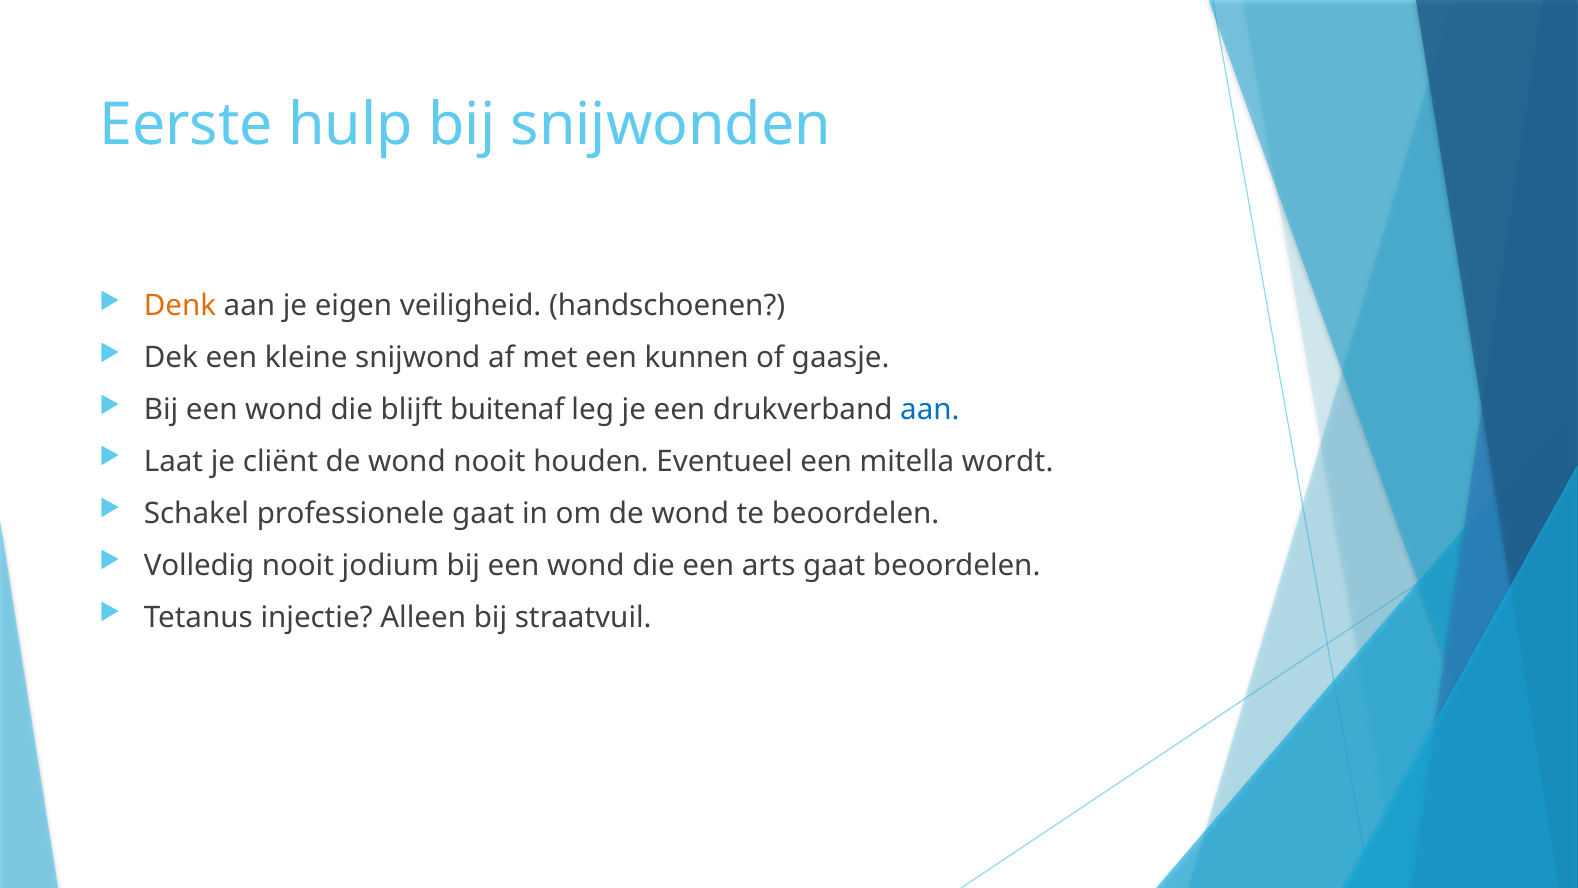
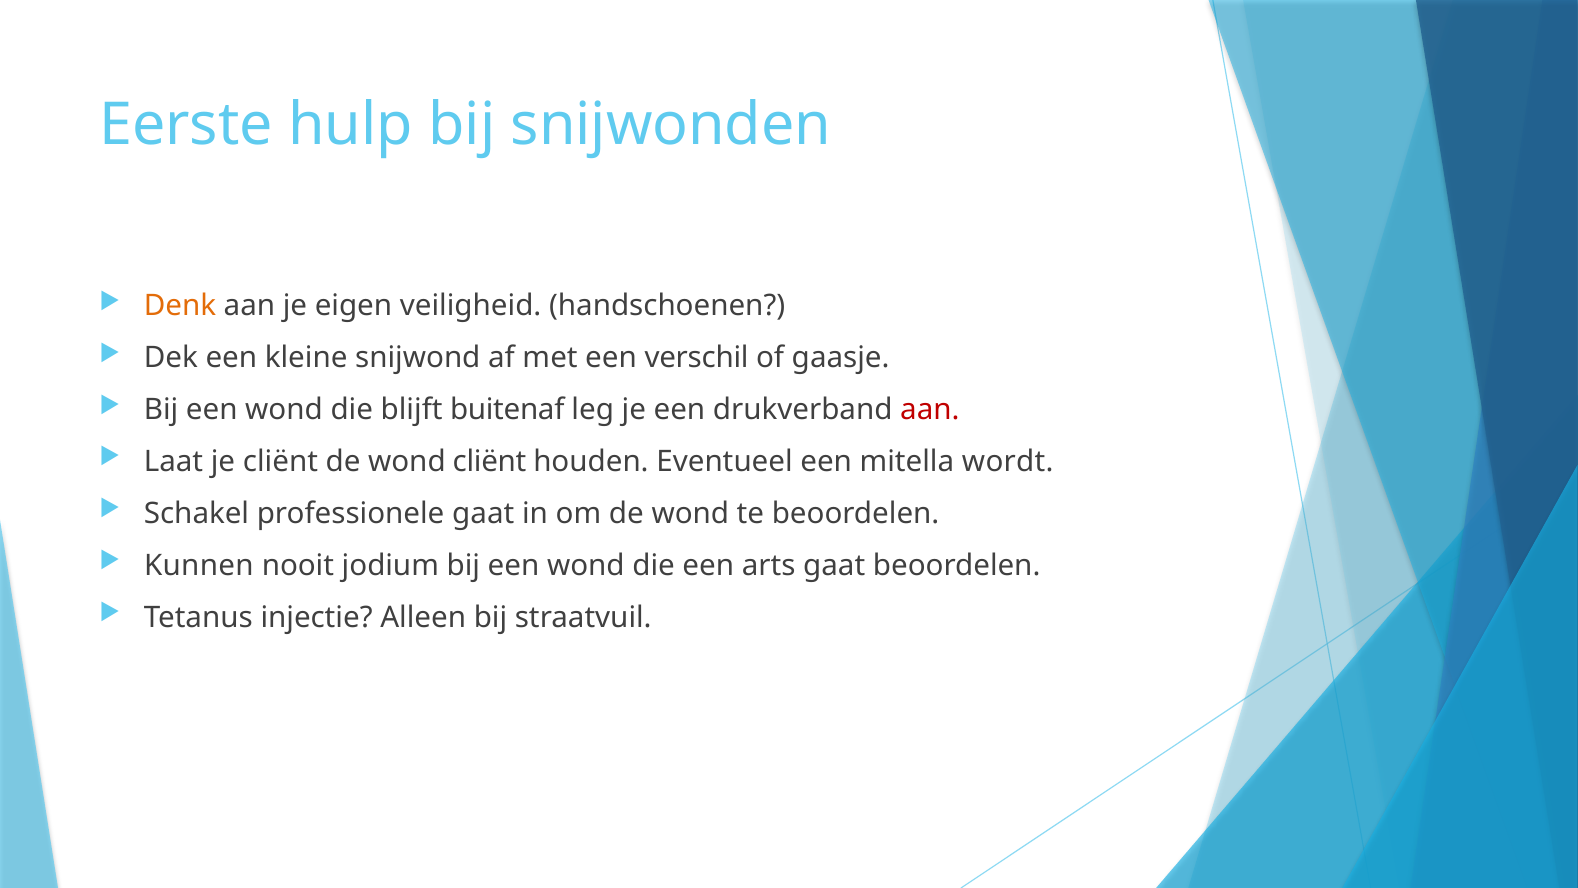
kunnen: kunnen -> verschil (697, 357)
aan colour: blue -> red (930, 409)
wond nooit: nooit -> cliënt (490, 461)
Volledig: Volledig -> Kunnen (199, 565)
